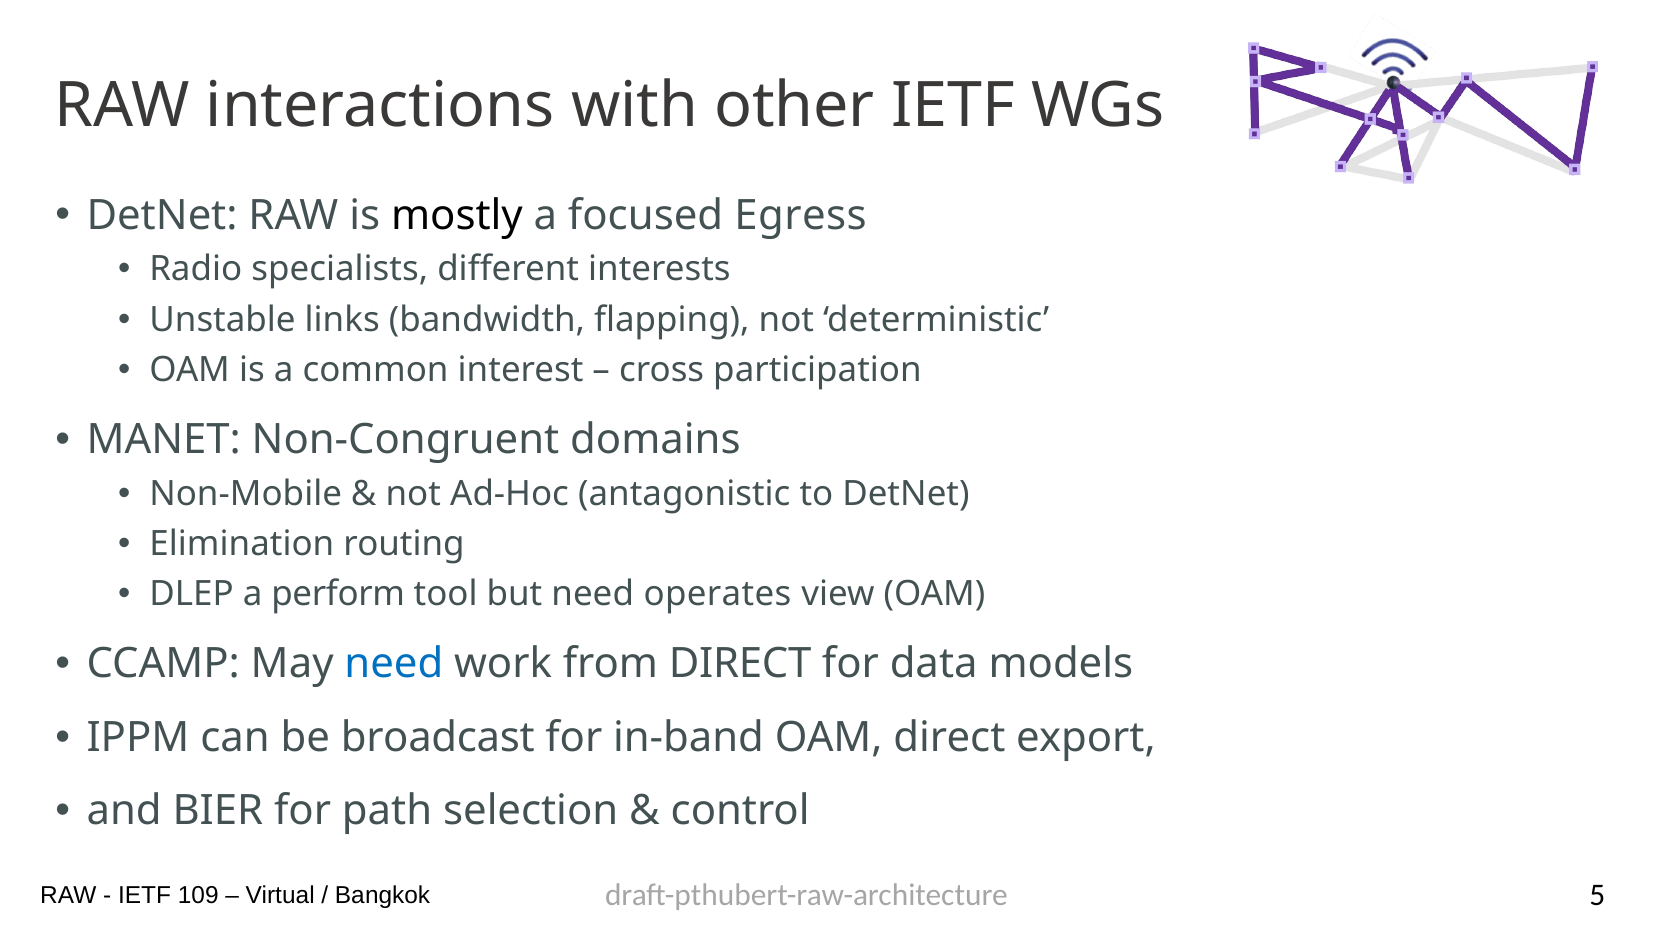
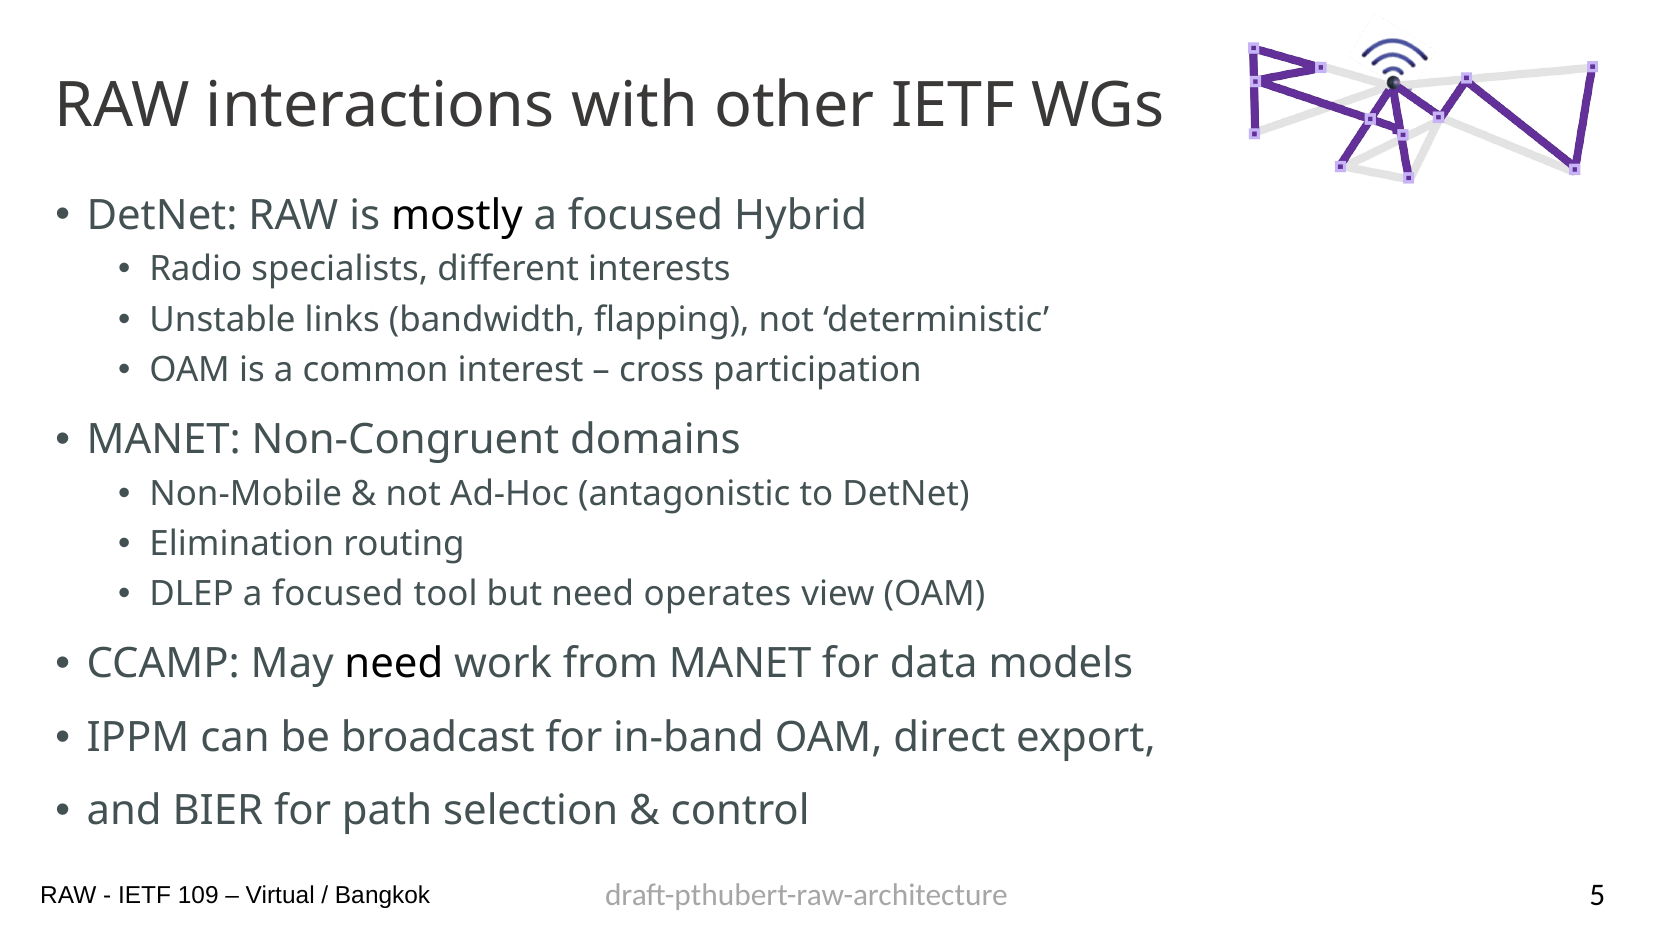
Egress: Egress -> Hybrid (801, 215)
DLEP a perform: perform -> focused (338, 594)
need colour: blue -> black (394, 664)
from DIRECT: DIRECT -> MANET (740, 664)
